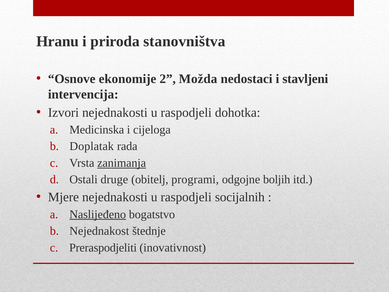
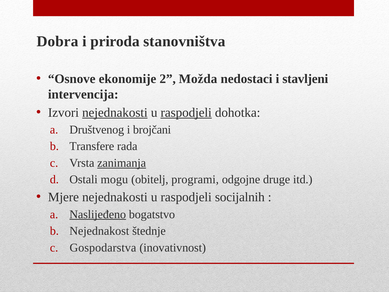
Hranu: Hranu -> Dobra (57, 41)
nejednakosti underline: none -> present (115, 112)
raspodjeli underline: none -> present (186, 112)
Medicinska: Medicinska -> Društvenog (97, 130)
cijeloga: cijeloga -> brojčani (152, 130)
Doplatak: Doplatak -> Transfere (92, 146)
druge: druge -> mogu (114, 179)
boljih: boljih -> druge (277, 179)
Preraspodjeliti: Preraspodjeliti -> Gospodarstva (103, 247)
